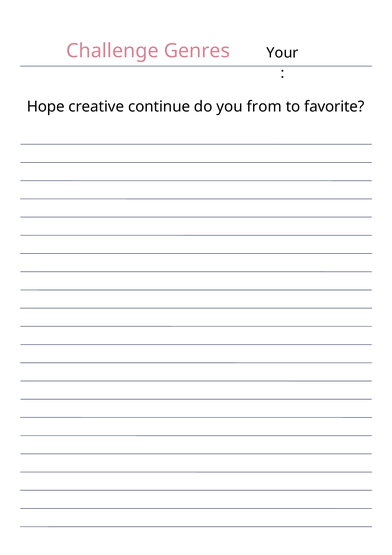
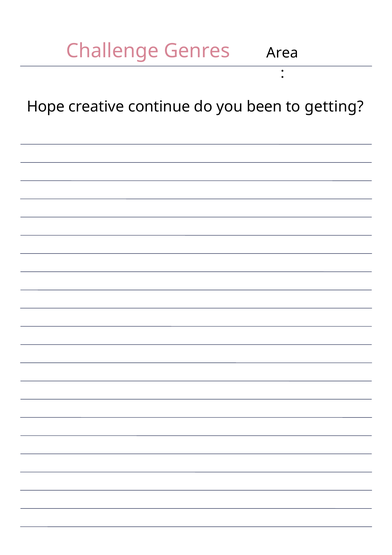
Your: Your -> Area (282, 53)
from: from -> been (264, 107)
favorite: favorite -> getting (334, 107)
